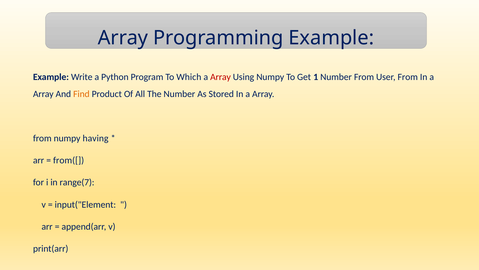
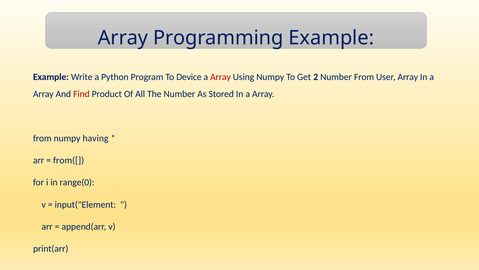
Which: Which -> Device (189, 77)
1: 1 -> 2 (316, 77)
User From: From -> Array (408, 77)
Find colour: orange -> red (81, 94)
range(7: range(7 -> range(0 (77, 182)
